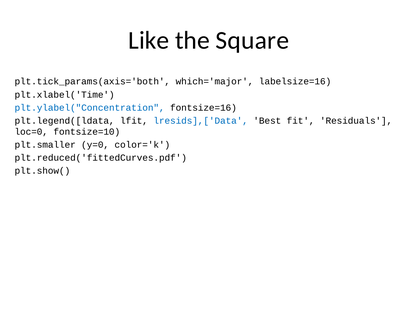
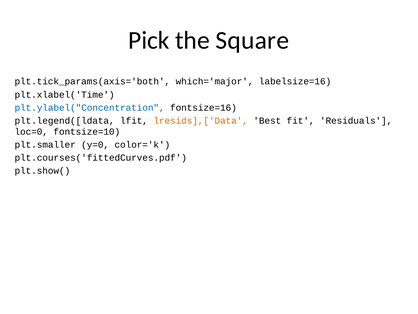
Like: Like -> Pick (149, 40)
lresids],['Data colour: blue -> orange (201, 120)
plt.reduced('fittedCurves.pdf: plt.reduced('fittedCurves.pdf -> plt.courses('fittedCurves.pdf (101, 158)
